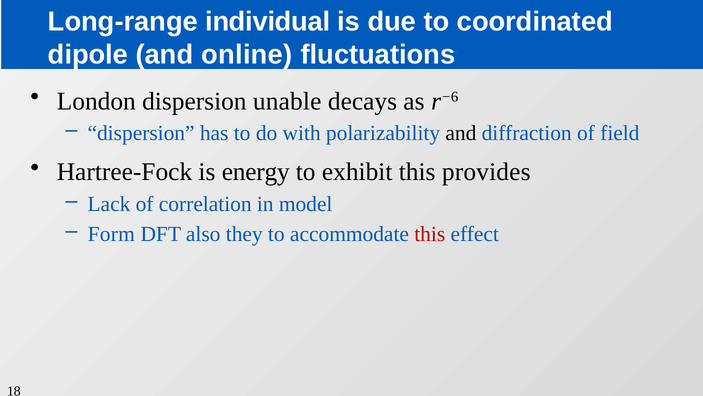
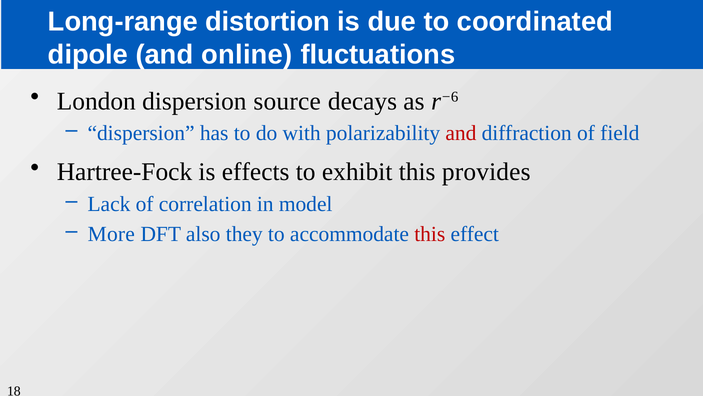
individual: individual -> distortion (268, 22)
unable: unable -> source (287, 101)
and colour: black -> red (461, 133)
energy: energy -> effects (256, 172)
Form: Form -> More (111, 234)
